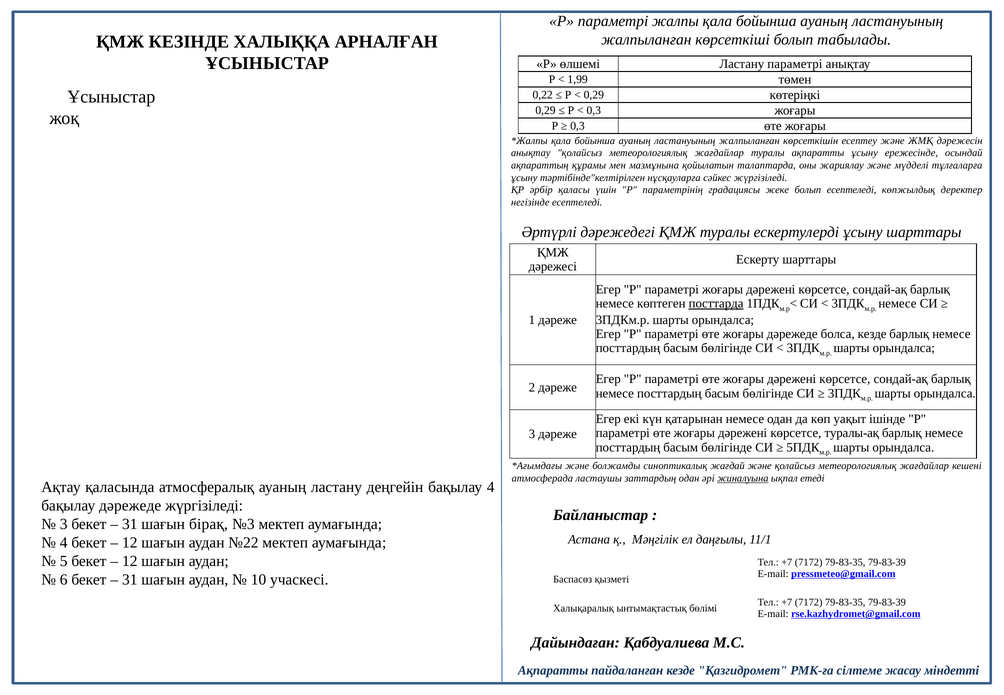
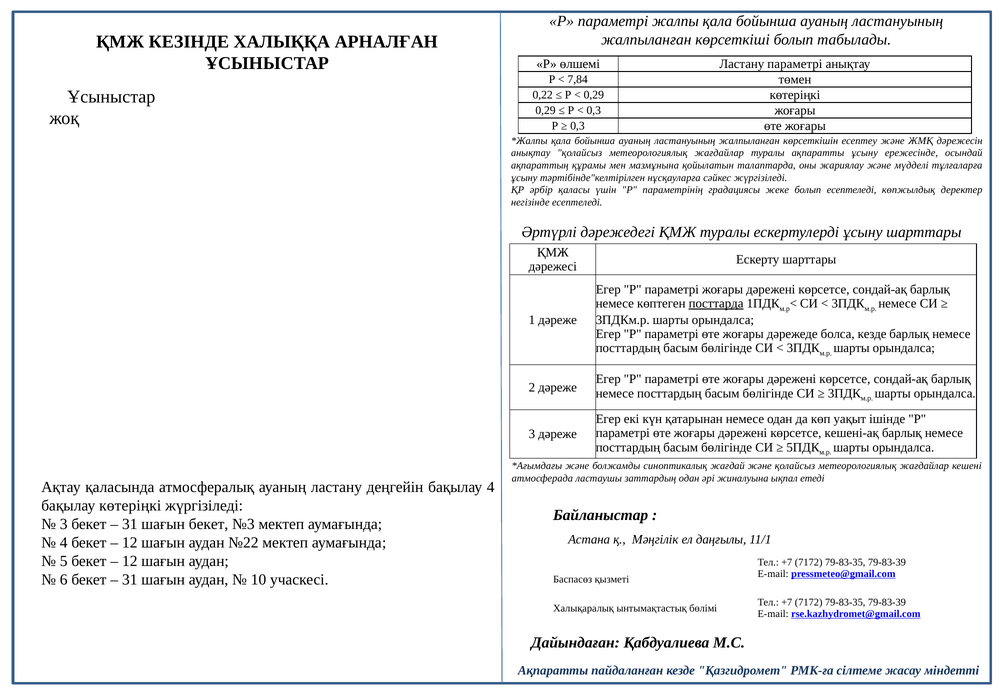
1,99: 1,99 -> 7,84 (578, 79)
туралы-ақ: туралы-ақ -> кешені-ақ (852, 433)
жиналуына underline: present -> none (743, 478)
бақылау дәрежеде: дәрежеде -> көтеріңкі (130, 506)
шағын бірақ: бірақ -> бекет (209, 524)
